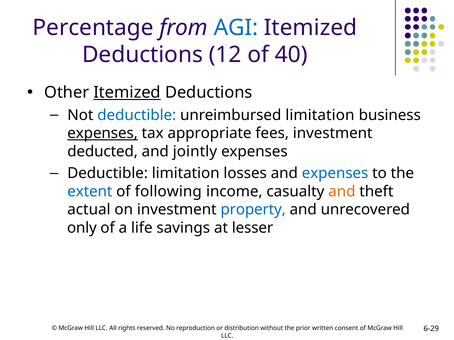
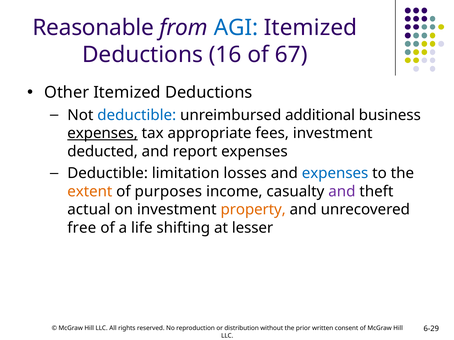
Percentage: Percentage -> Reasonable (93, 28)
12: 12 -> 16 (225, 55)
40: 40 -> 67 (291, 55)
Itemized underline: present -> none (127, 93)
unreimbursed limitation: limitation -> additional (320, 115)
jointly: jointly -> report (195, 152)
extent colour: blue -> orange (90, 192)
following: following -> purposes (168, 192)
and colour: orange -> purple (342, 192)
property colour: blue -> orange (253, 210)
only: only -> free (82, 228)
savings: savings -> shifting (183, 228)
